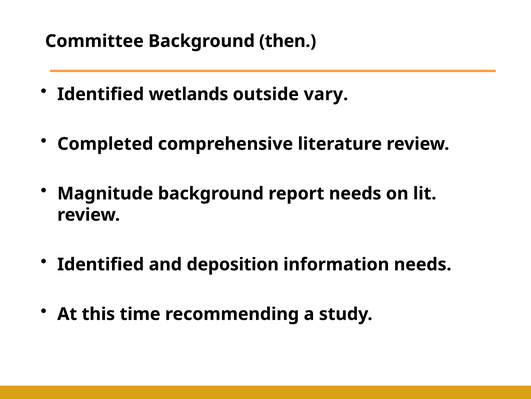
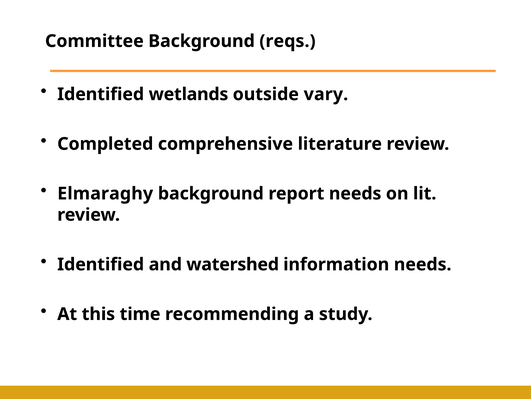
then: then -> reqs (287, 41)
Magnitude: Magnitude -> Elmaraghy (105, 193)
deposition: deposition -> watershed (233, 264)
